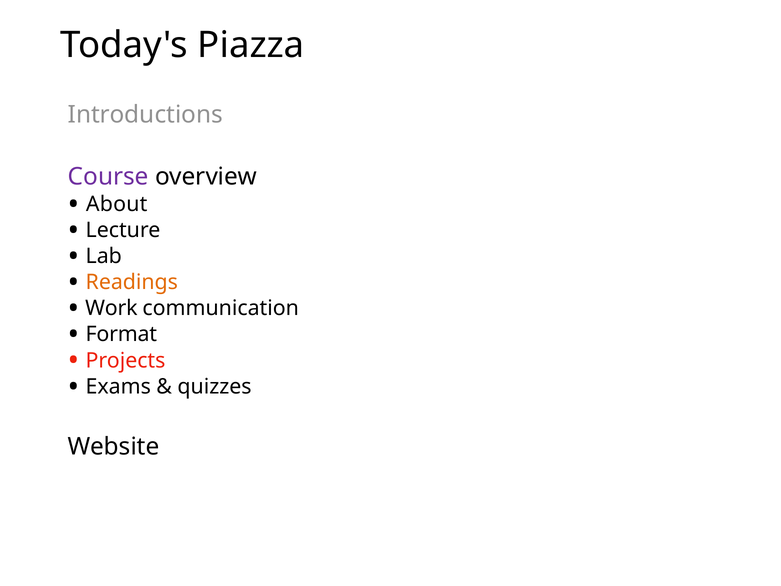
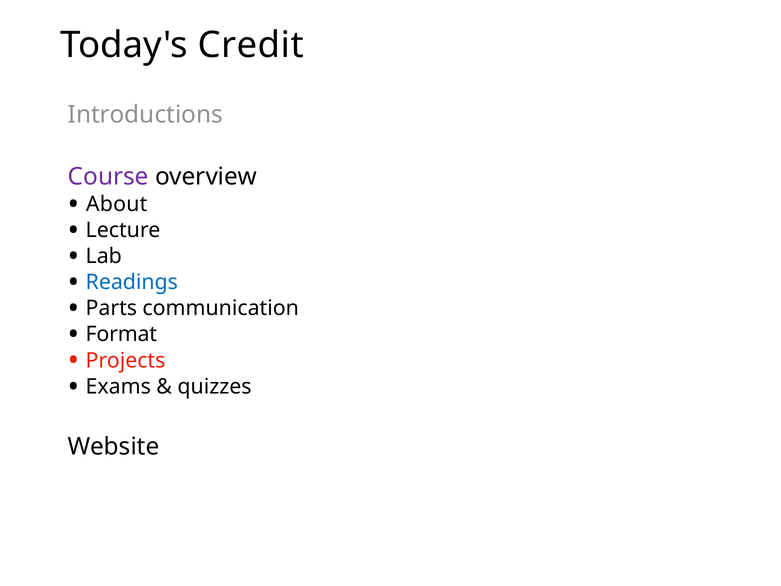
Piazza: Piazza -> Credit (251, 45)
Readings colour: orange -> blue (132, 282)
Work: Work -> Parts (111, 308)
